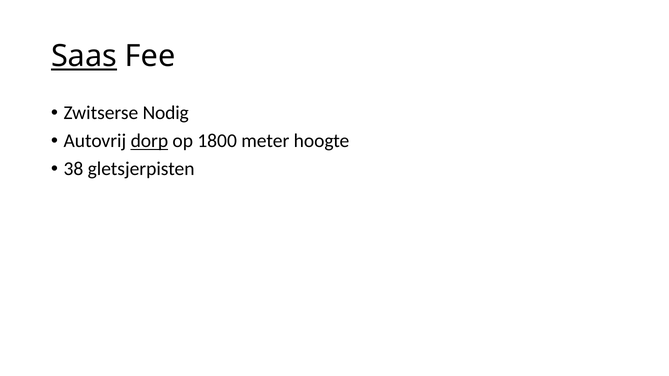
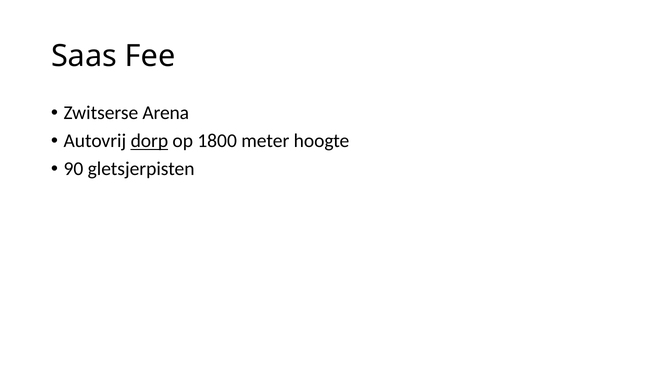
Saas underline: present -> none (84, 56)
Nodig: Nodig -> Arena (166, 113)
38: 38 -> 90 (73, 169)
